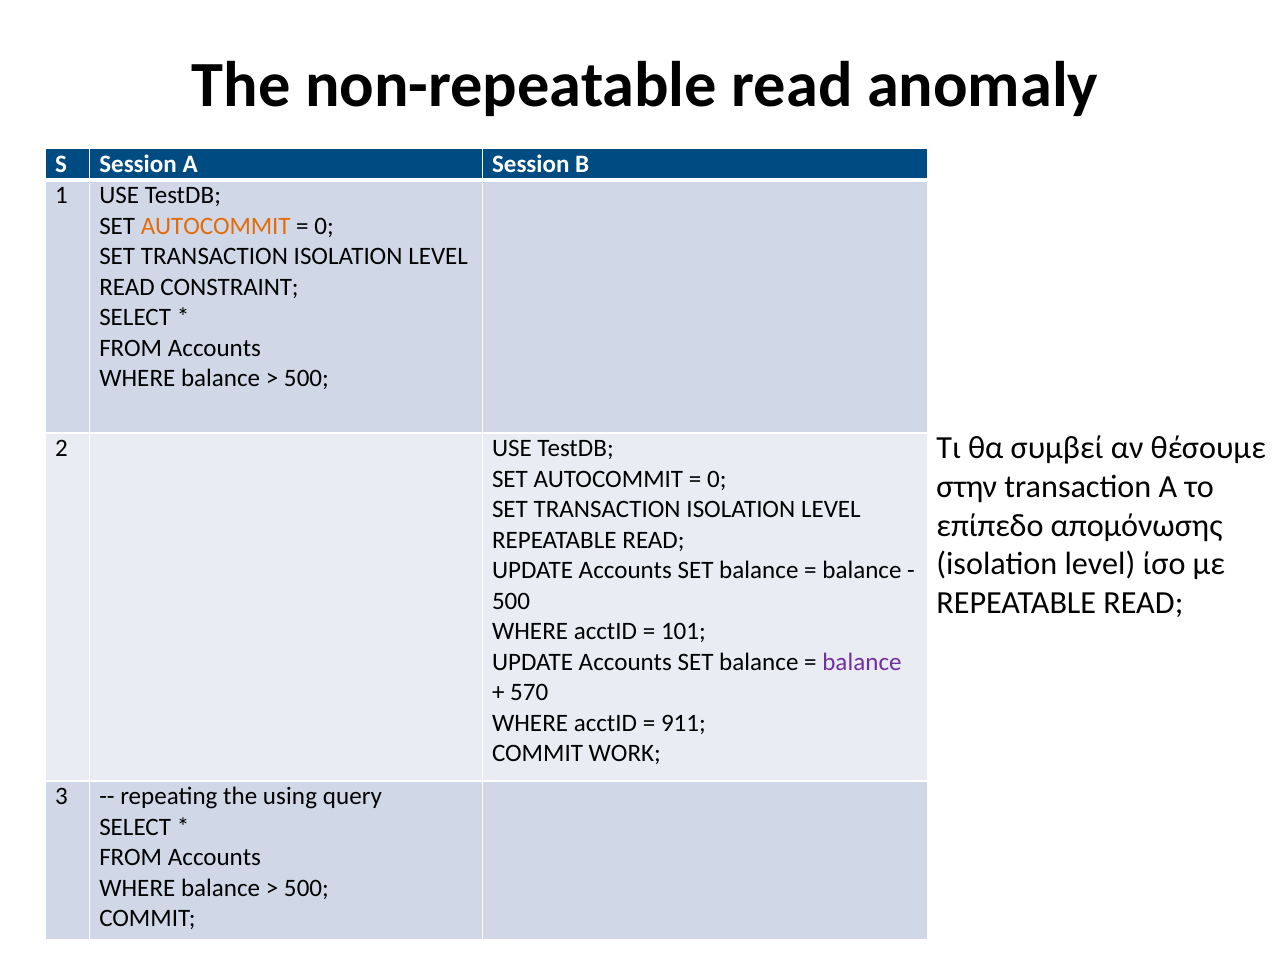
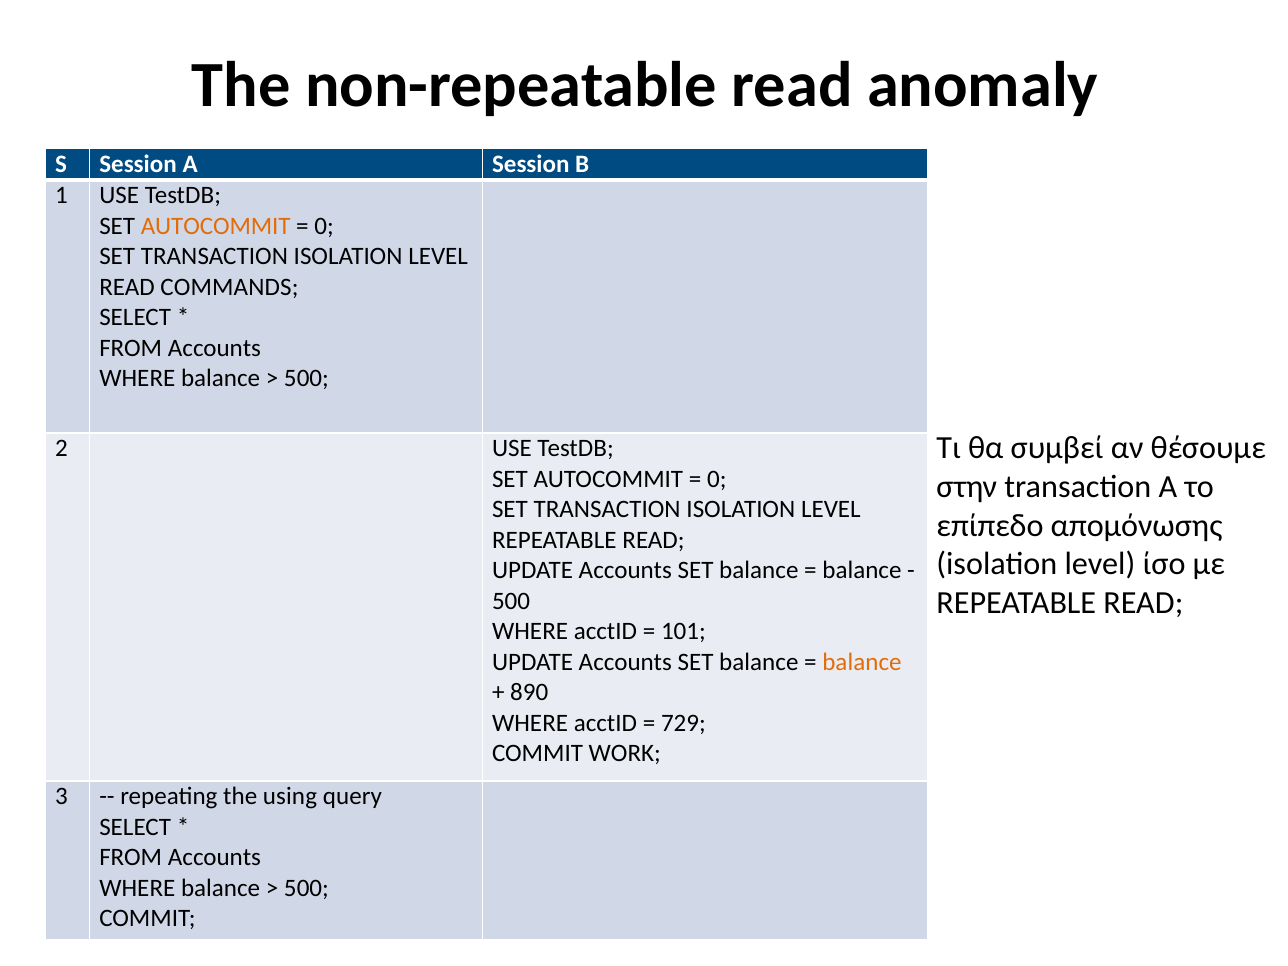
CONSTRAINT: CONSTRAINT -> COMMANDS (229, 287)
balance colour: purple -> orange (862, 662)
570: 570 -> 890 (529, 692)
911: 911 -> 729 (683, 723)
